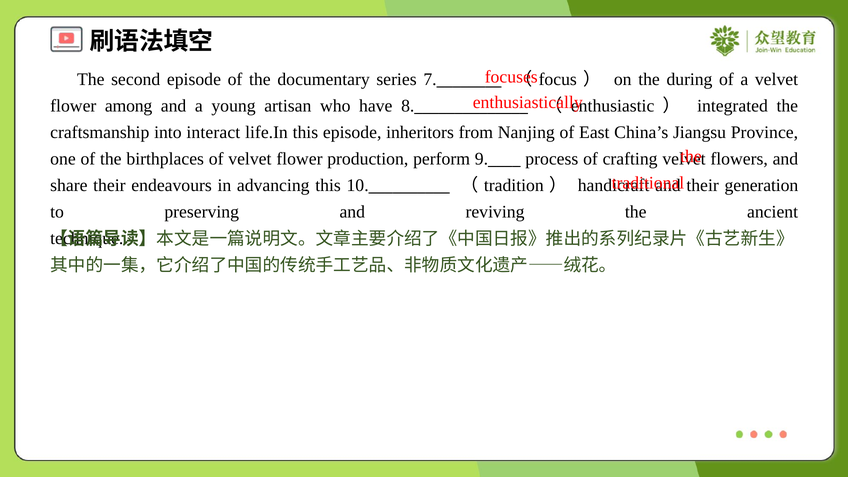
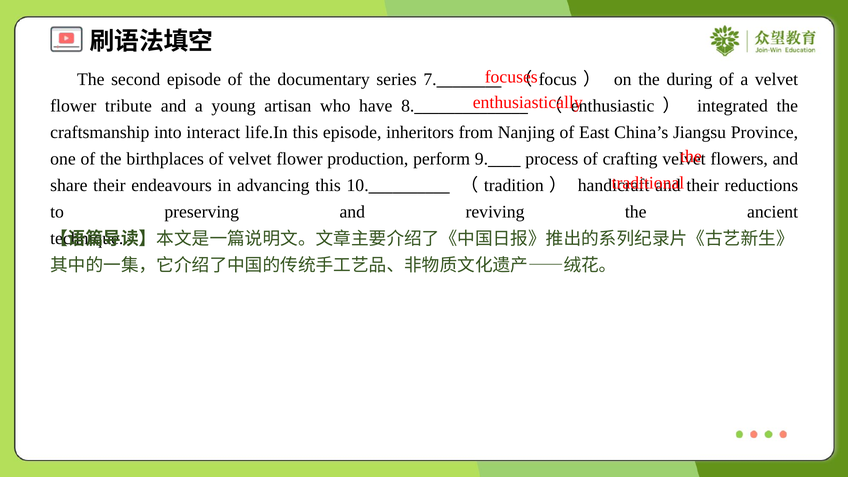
among: among -> tribute (128, 106)
generation: generation -> reductions (761, 185)
